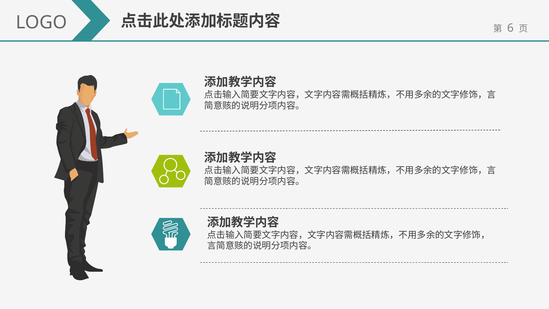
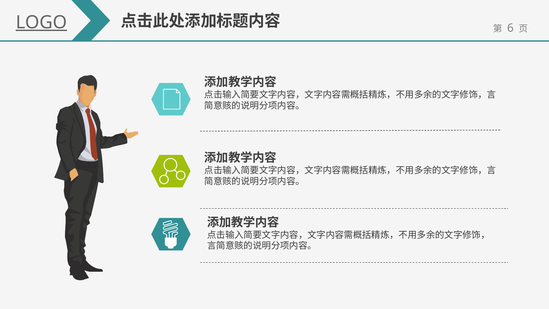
LOGO underline: none -> present (41, 22)
